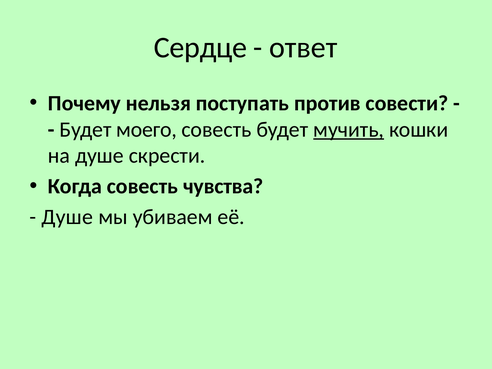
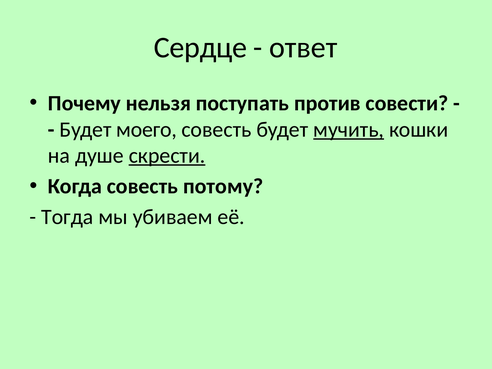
скрести underline: none -> present (167, 156)
чувства: чувства -> потому (223, 186)
Душе: Душе -> Тогда (67, 217)
